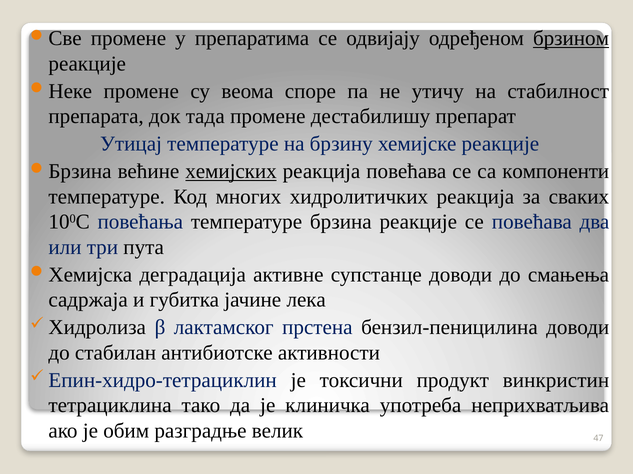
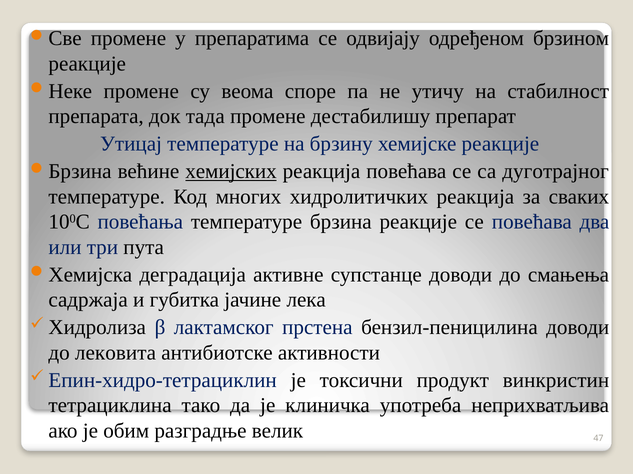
брзином underline: present -> none (571, 39)
компоненти: компоненти -> дуготрајног (556, 172)
стабилан: стабилан -> лековита (115, 353)
